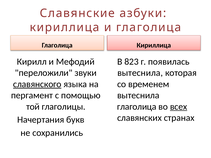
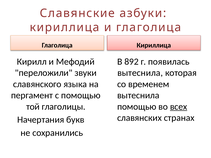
823: 823 -> 892 (132, 62)
славянского underline: present -> none (37, 84)
глаголица: глаголица -> помощью (137, 107)
